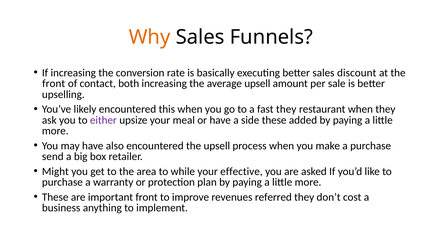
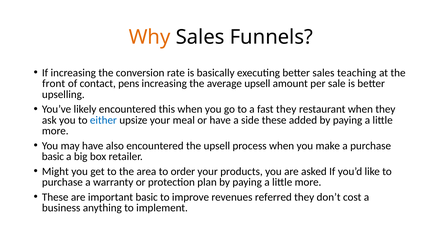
discount: discount -> teaching (357, 73)
both: both -> pens (129, 84)
either colour: purple -> blue (103, 120)
send: send -> basic (53, 156)
while: while -> order (183, 171)
effective: effective -> products (241, 171)
important front: front -> basic (147, 197)
